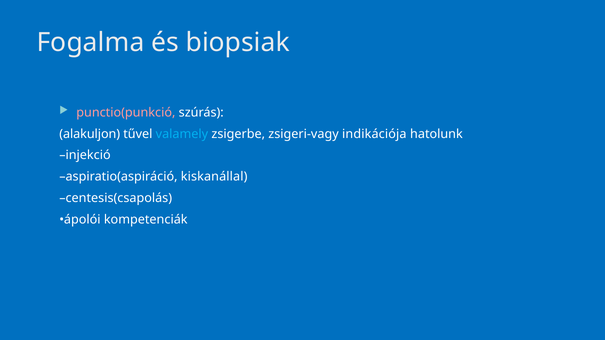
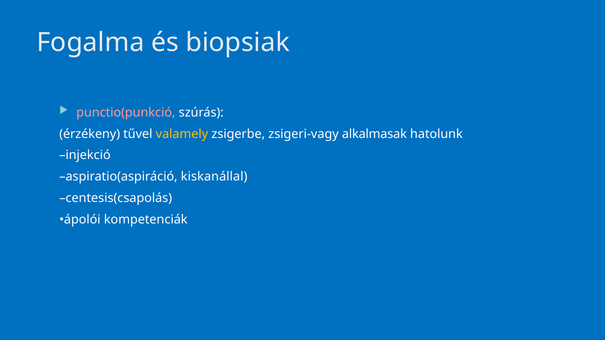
alakuljon: alakuljon -> érzékeny (90, 134)
valamely colour: light blue -> yellow (182, 134)
indikációja: indikációja -> alkalmasak (374, 134)
